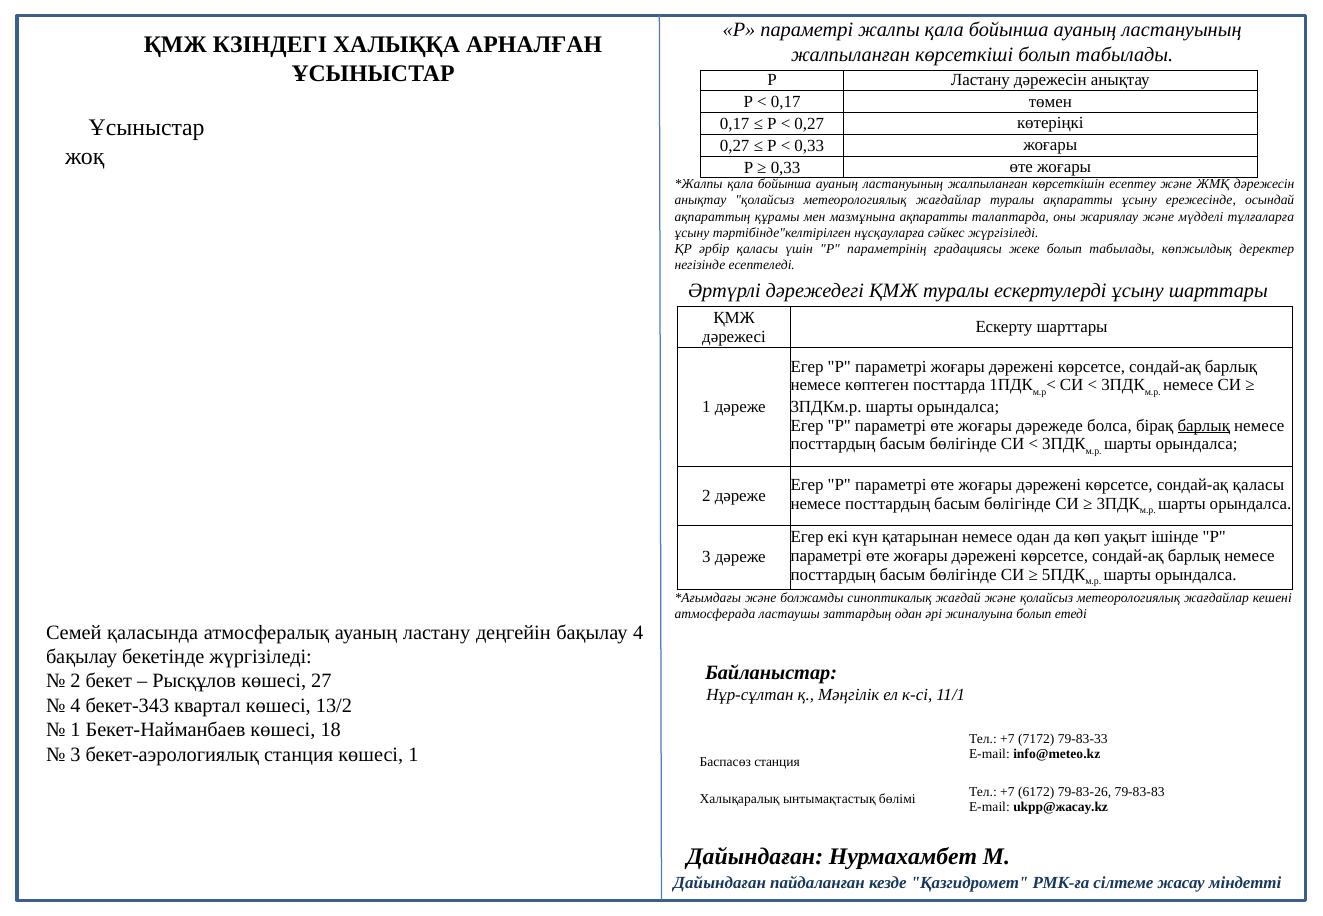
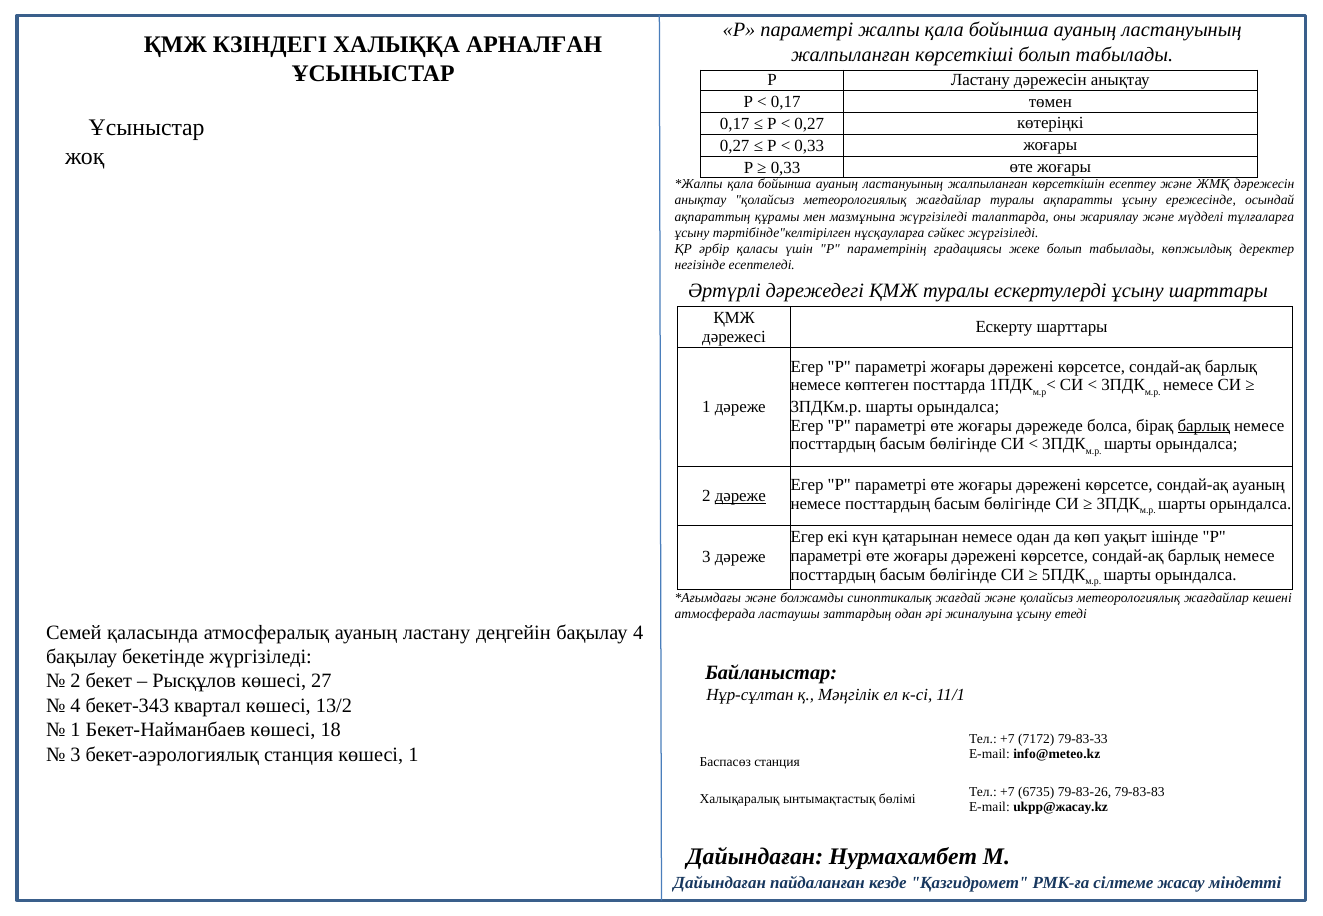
мазмұнына ақпаратты: ақпаратты -> жүргізіледі (934, 217)
сондай-ақ қаласы: қаласы -> ауаның (1259, 485)
дәреже underline: none -> present (740, 496)
жиналуына болып: болып -> ұсыну (1034, 614)
6172: 6172 -> 6735 (1036, 792)
